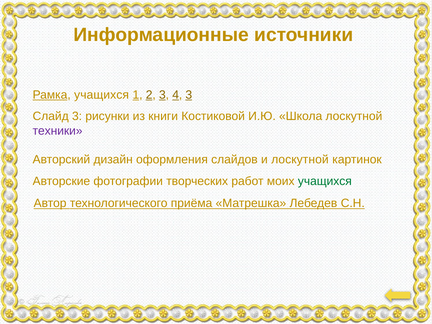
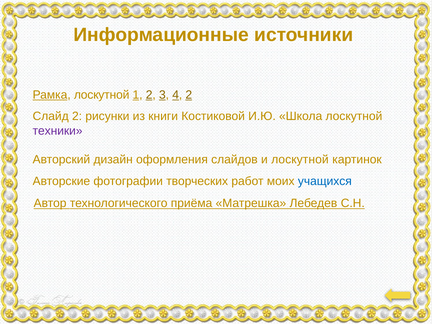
Рамка учащихся: учащихся -> лоскутной (102, 95)
4 3: 3 -> 2 (189, 95)
Слайд 3: 3 -> 2 (77, 116)
учащихся colour: green -> blue (325, 181)
